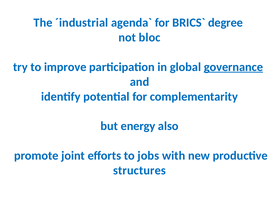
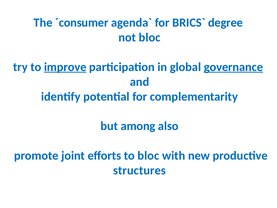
´industrial: ´industrial -> ´consumer (82, 23)
improve underline: none -> present (65, 67)
energy: energy -> among (138, 126)
to jobs: jobs -> bloc (148, 156)
